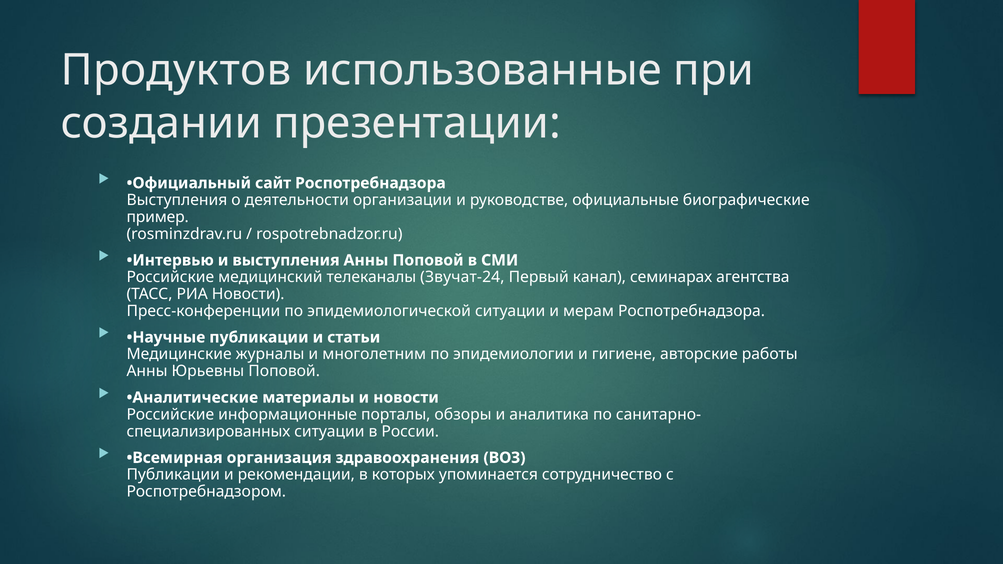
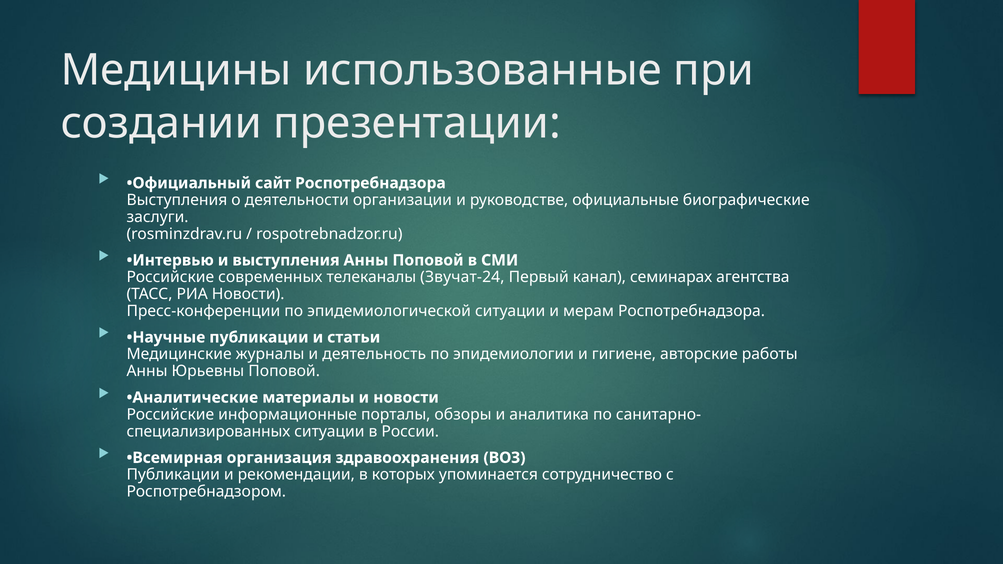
Продуктов: Продуктов -> Медицины (176, 70)
пример: пример -> заслуги (158, 217)
медицинский: медицинский -> современных (270, 277)
многолетним: многолетним -> деятельность (374, 354)
